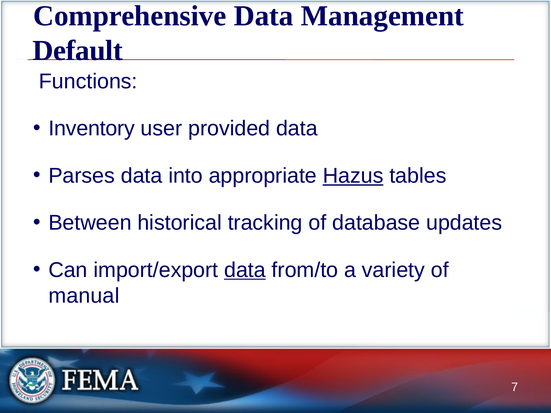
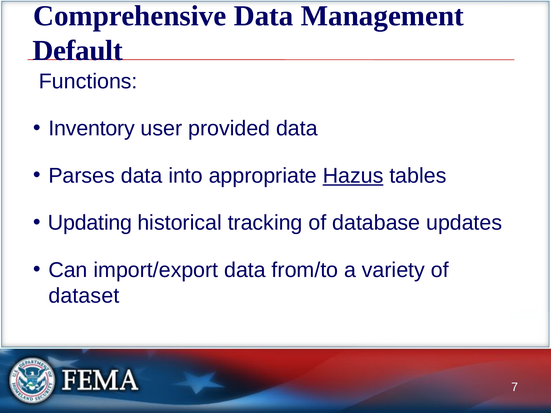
Between: Between -> Updating (90, 223)
data underline: present -> none (245, 270)
manual: manual -> dataset (84, 296)
